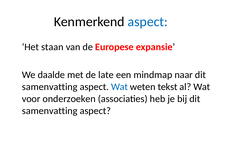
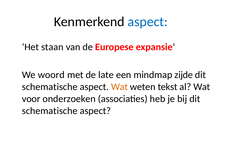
daalde: daalde -> woord (51, 75)
naar: naar -> zijde (184, 75)
samenvatting: samenvatting -> schematische (50, 87)
Wat colour: blue -> orange (119, 87)
samenvatting: samenvatting -> schematische (50, 111)
